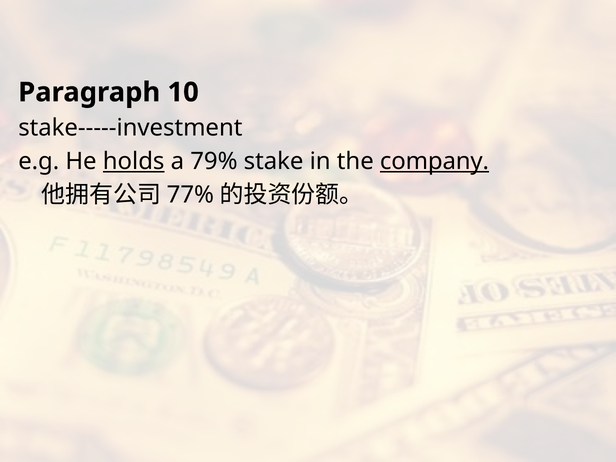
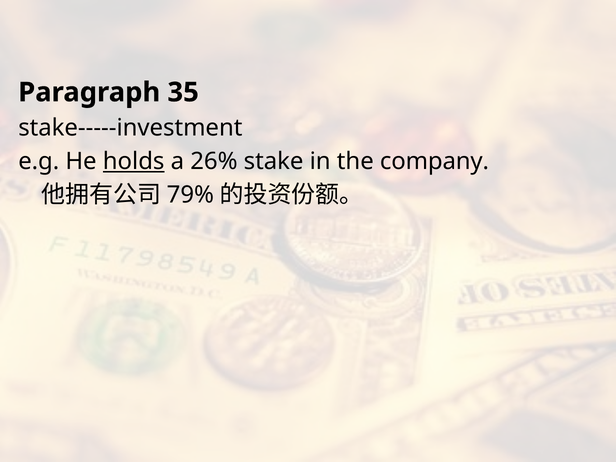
10: 10 -> 35 (183, 92)
79%: 79% -> 26% (214, 161)
company underline: present -> none (434, 161)
77%: 77% -> 79% (190, 195)
